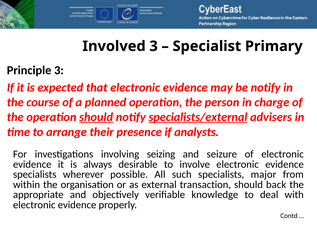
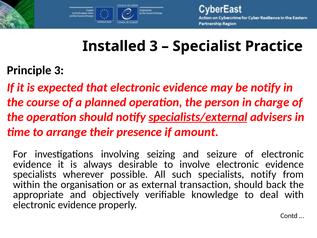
Involved: Involved -> Installed (114, 46)
Primary: Primary -> Practice (274, 46)
should underline: present -> none (96, 117)
analysts: analysts -> amount (196, 132)
specialists major: major -> notify (263, 174)
